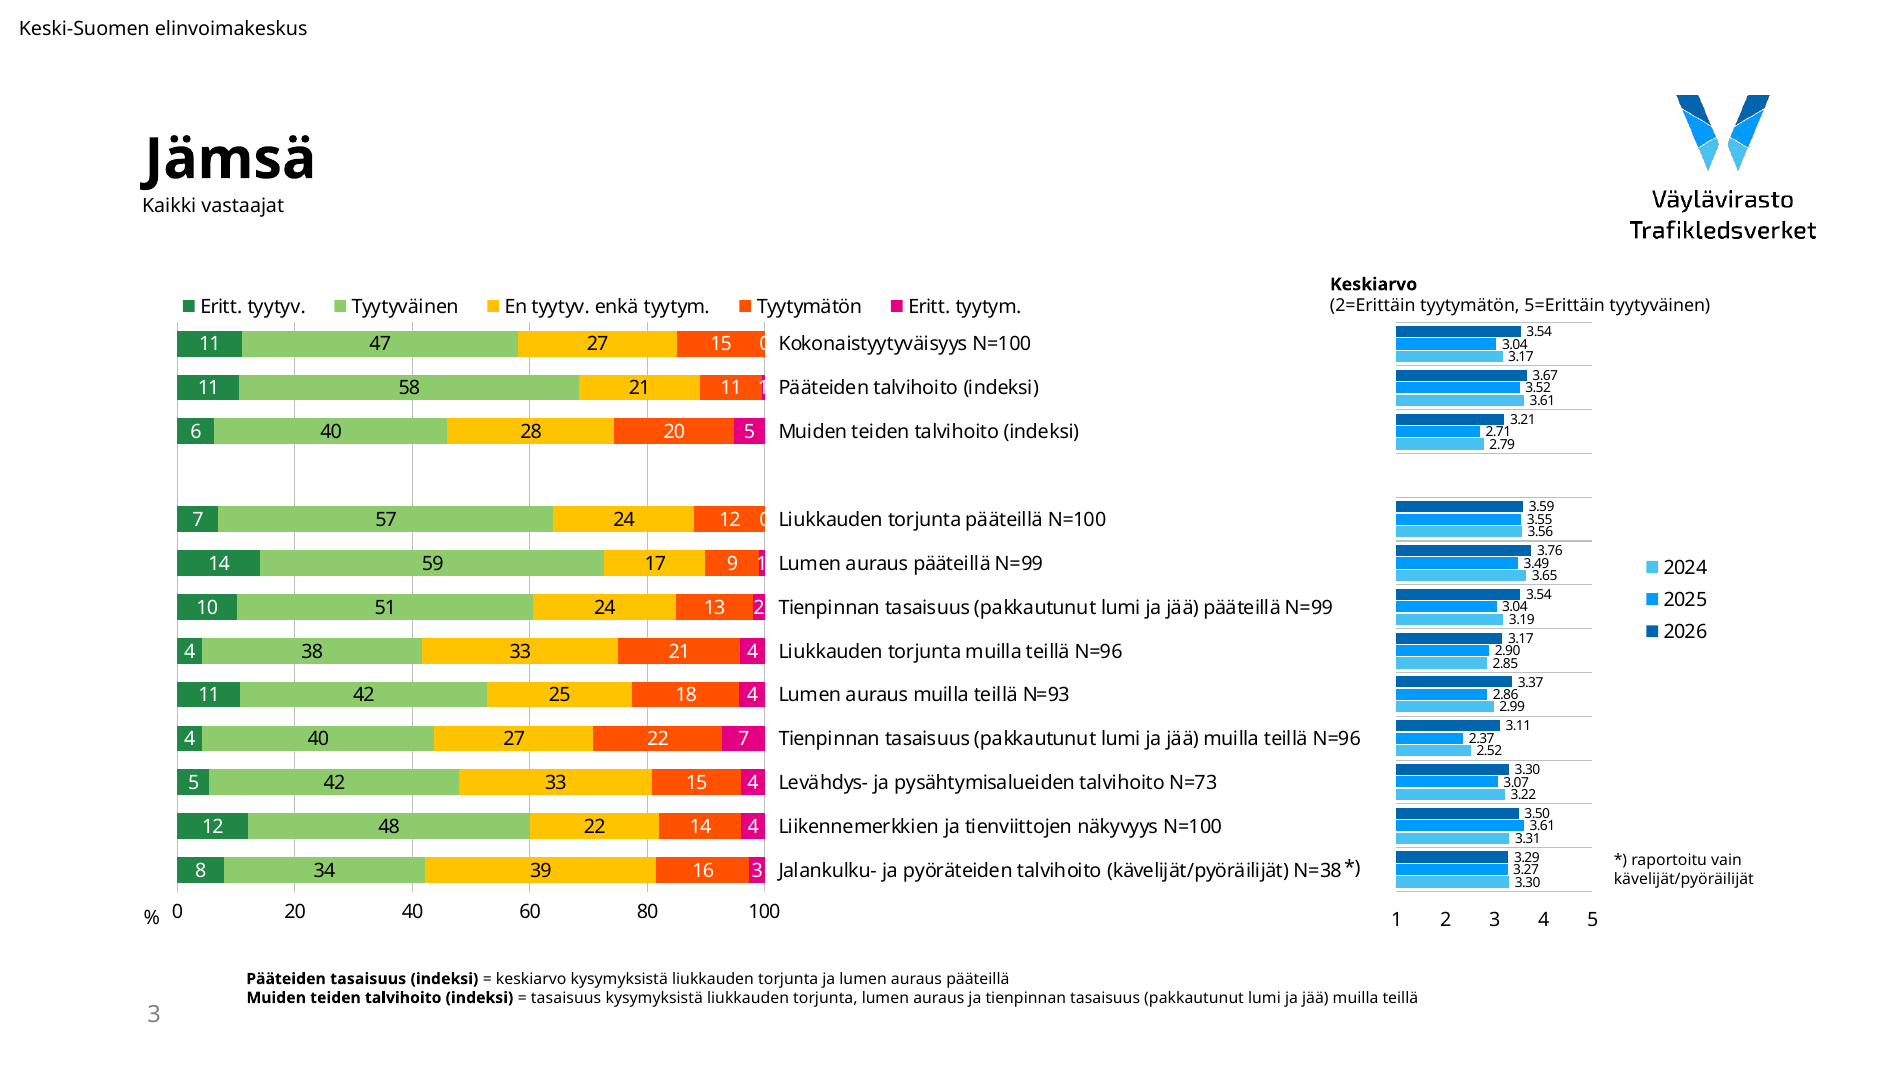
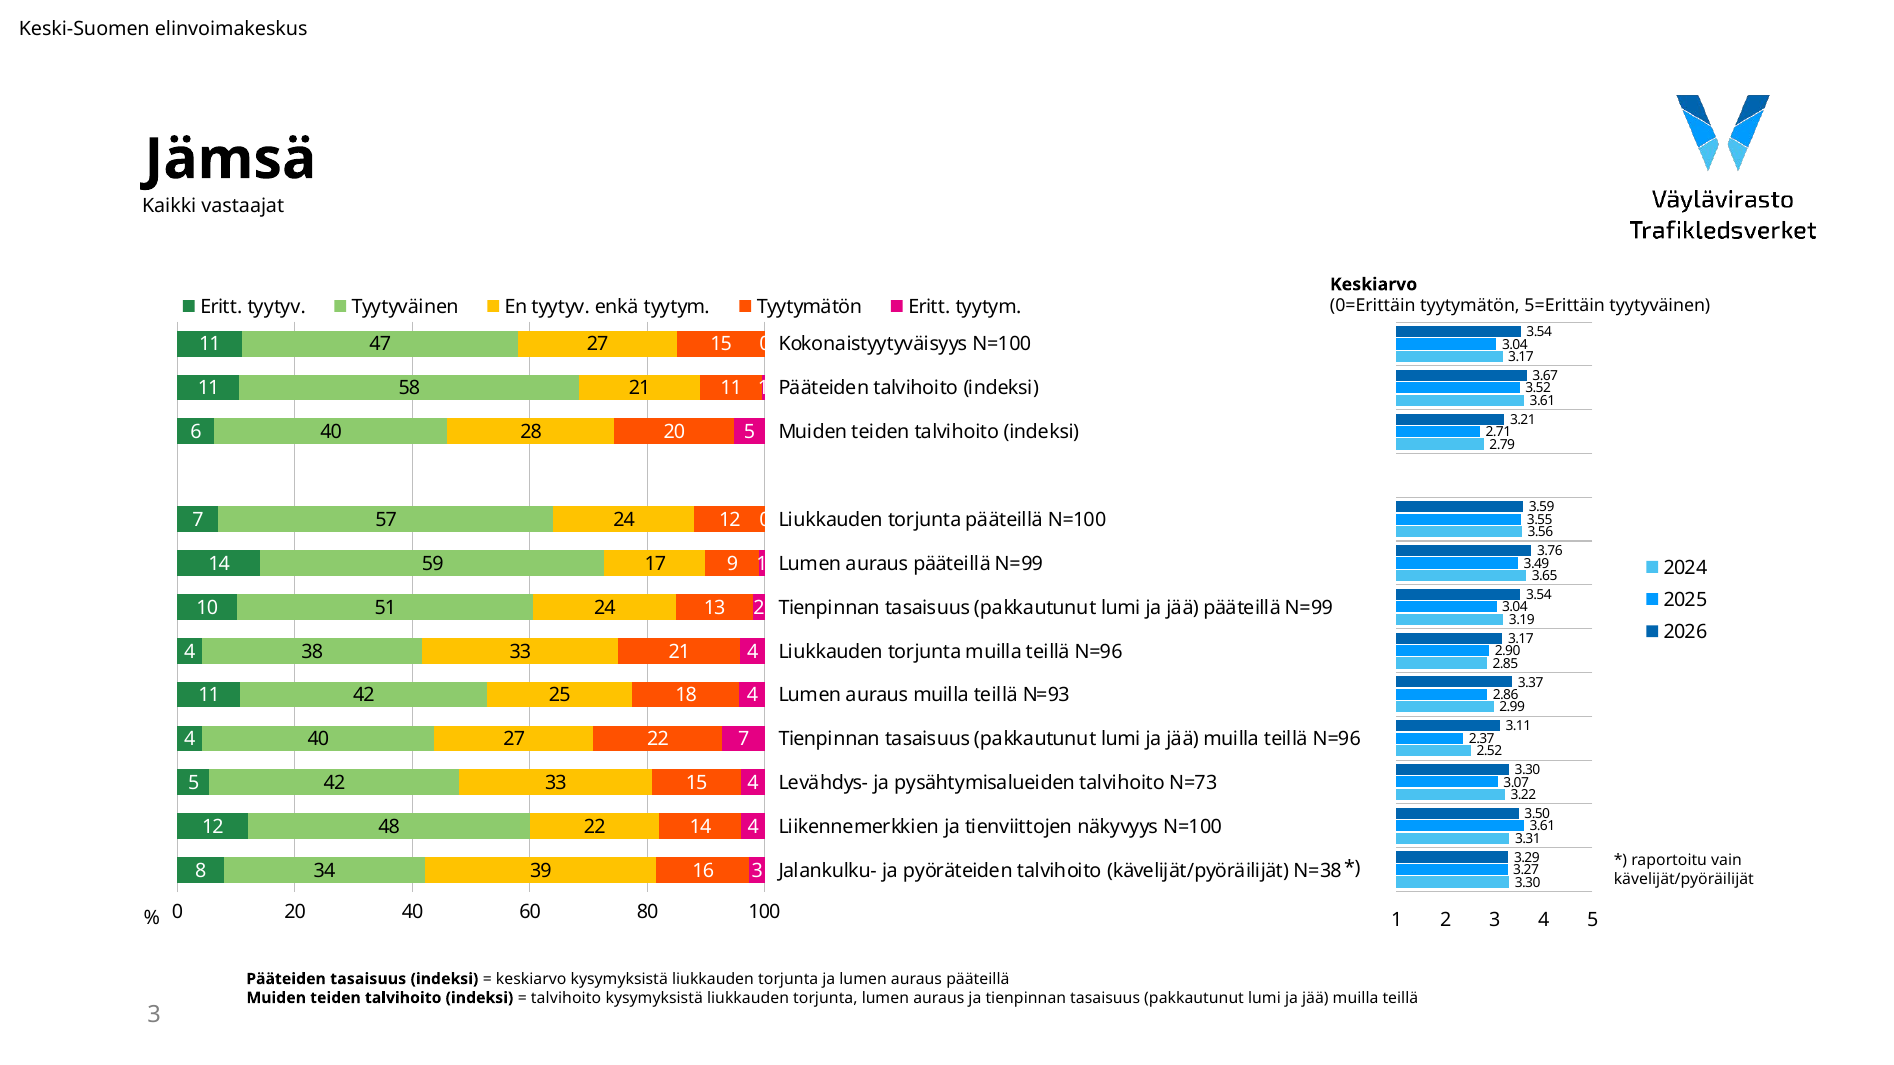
2=Erittäin: 2=Erittäin -> 0=Erittäin (1373, 306)
tasaisuus: tasaisuus -> talvihoito (566, 998)
